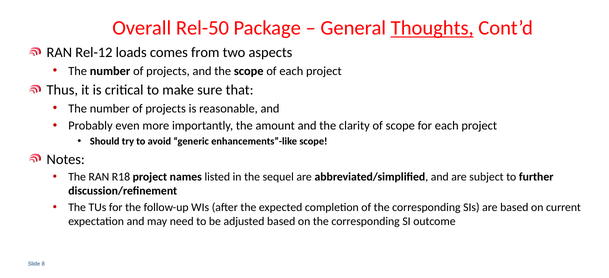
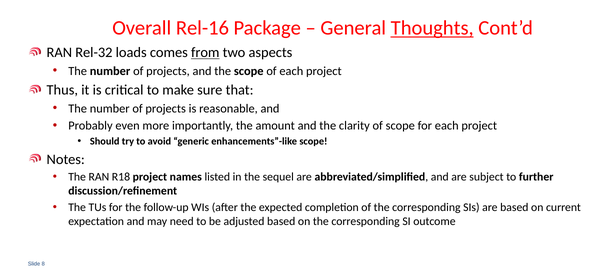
Rel-50: Rel-50 -> Rel-16 (202, 28)
Rel-12: Rel-12 -> Rel-32 (94, 53)
from underline: none -> present (205, 53)
